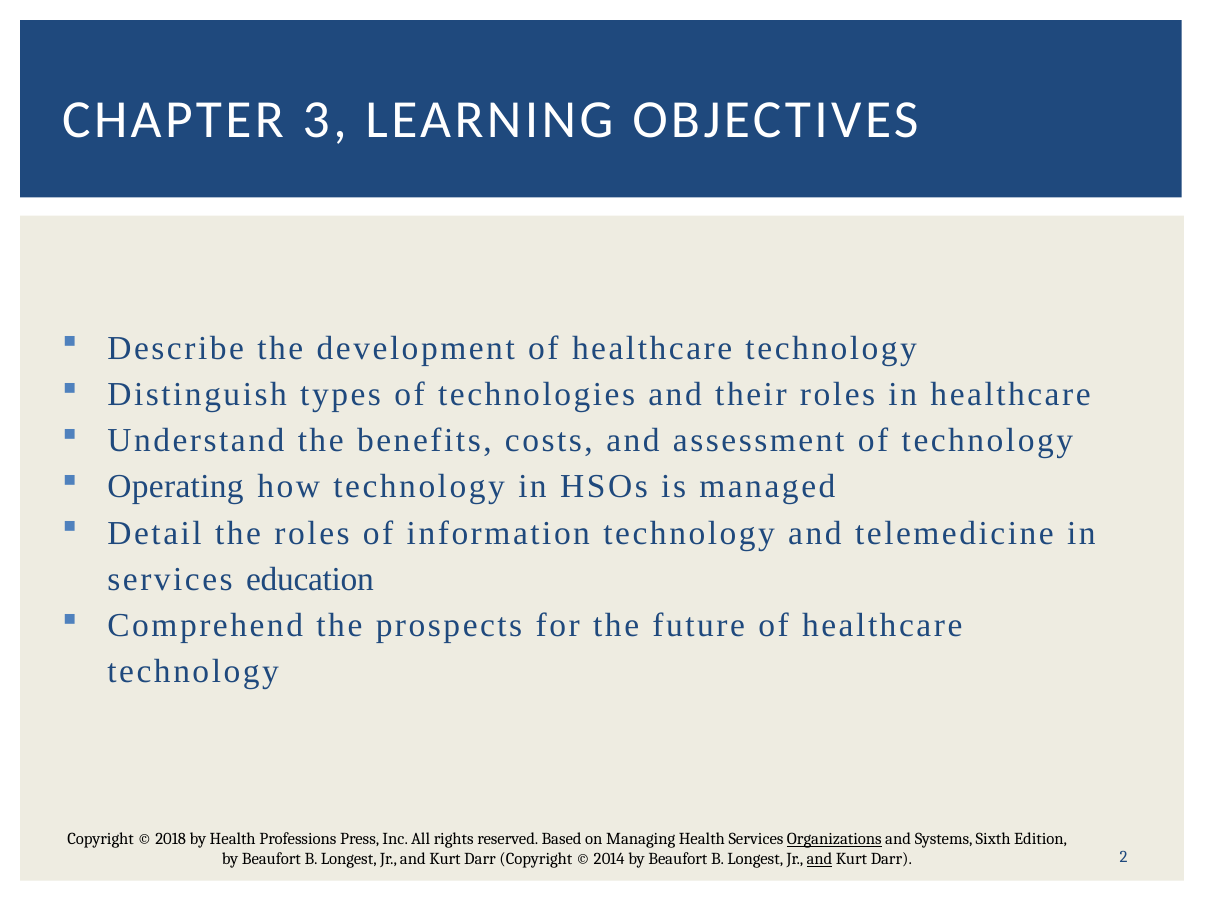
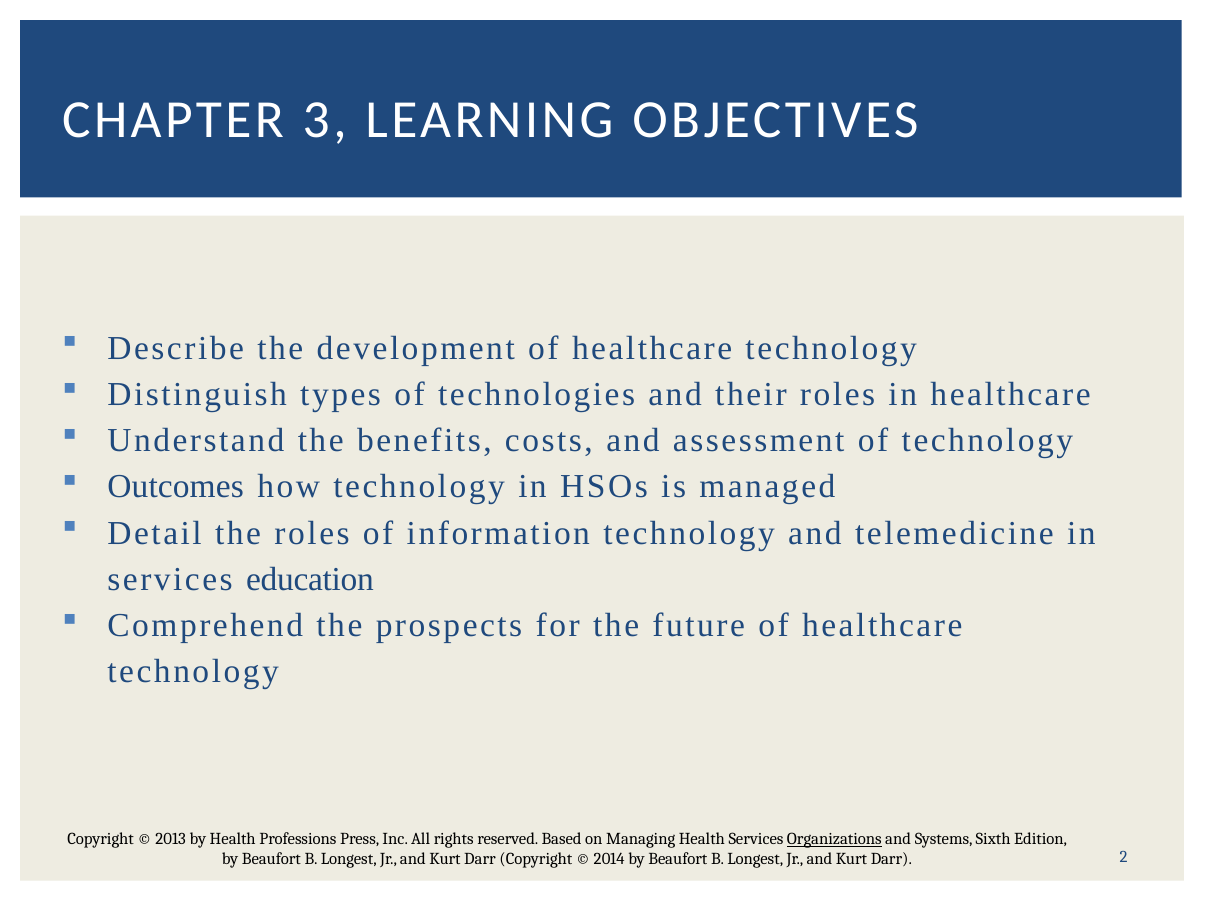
Operating: Operating -> Outcomes (176, 487)
2018: 2018 -> 2013 (171, 839)
and underline: present -> none (819, 859)
